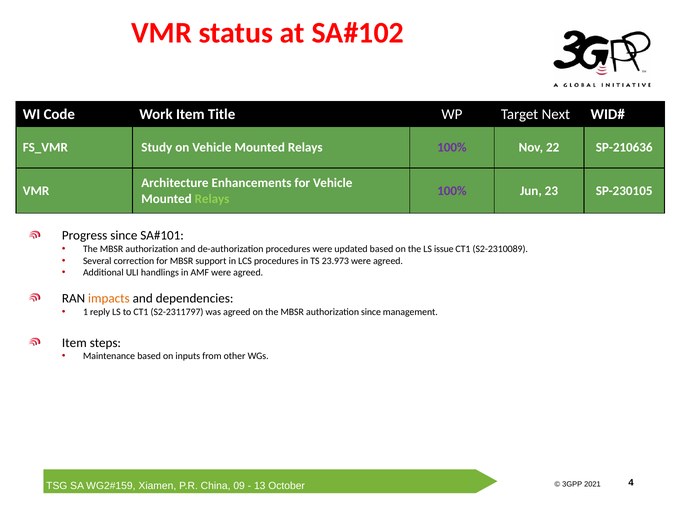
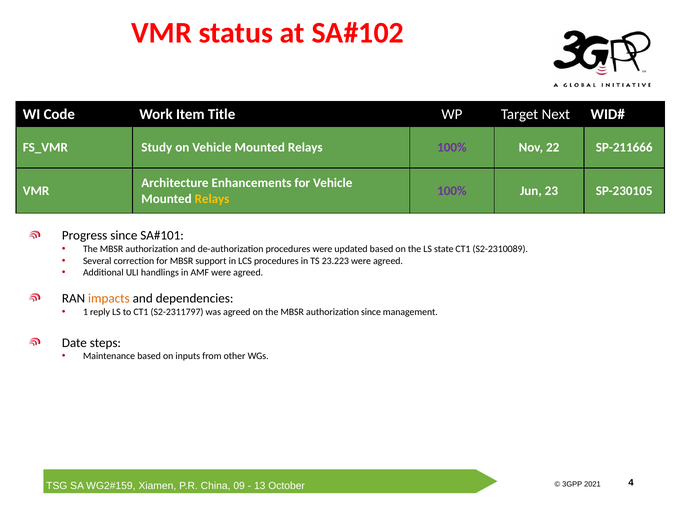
SP-210636: SP-210636 -> SP-211666 (624, 147)
Relays colour: light green -> yellow (212, 199)
issue: issue -> state (444, 249)
23.973: 23.973 -> 23.223 (335, 261)
Item: Item -> Date (74, 343)
